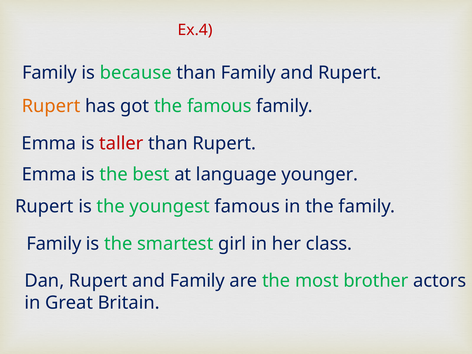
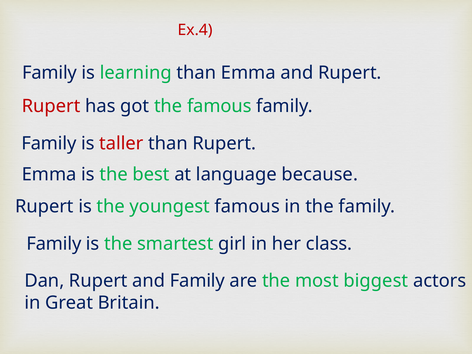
because: because -> learning (136, 73)
than Family: Family -> Emma (248, 73)
Rupert colour: orange -> red (51, 106)
Emma: Emma -> Family (49, 143)
younger: younger -> because (320, 174)
brother: brother -> biggest (376, 281)
